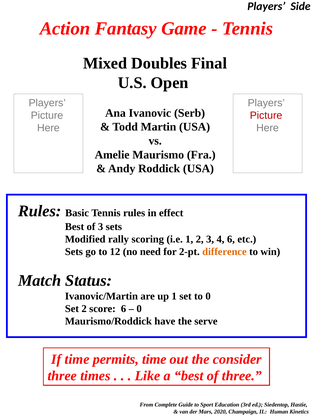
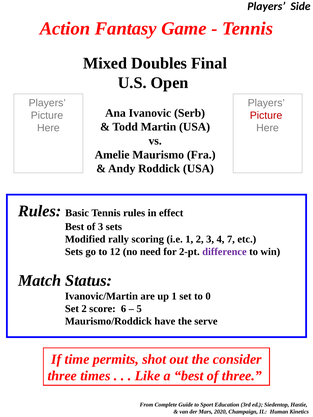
4 6: 6 -> 7 (231, 239)
difference colour: orange -> purple (224, 252)
0: 0 -> 5 (139, 309)
permits time: time -> shot (154, 360)
